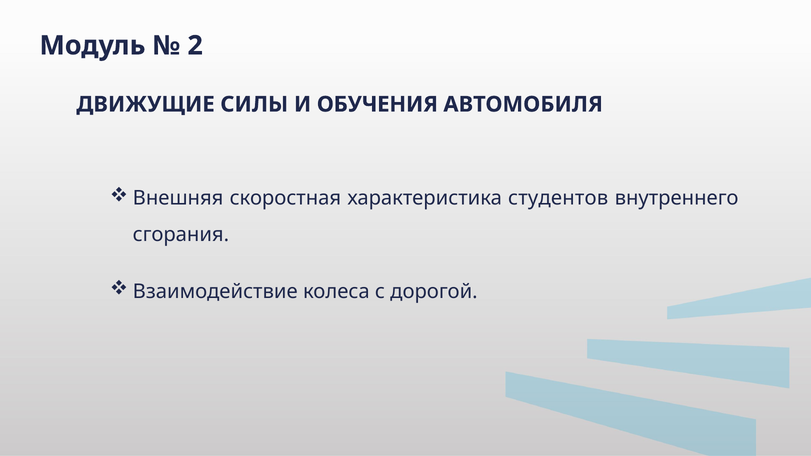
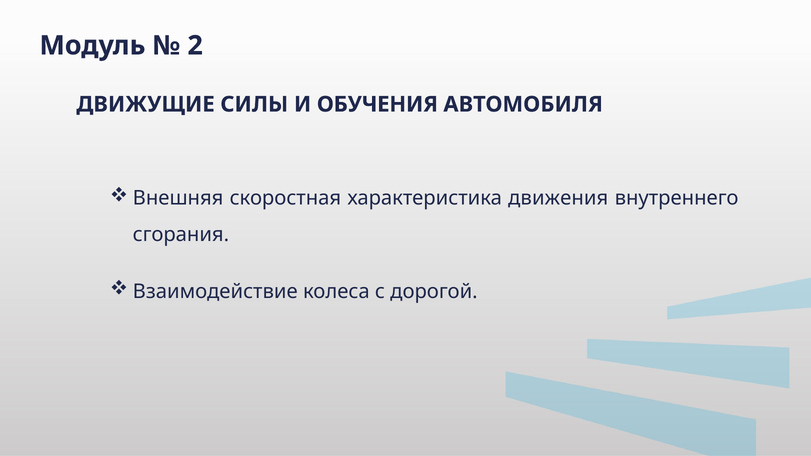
студентов: студентов -> движения (558, 198)
